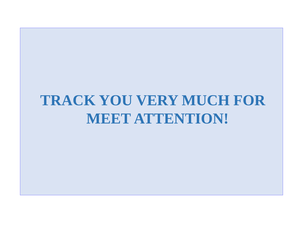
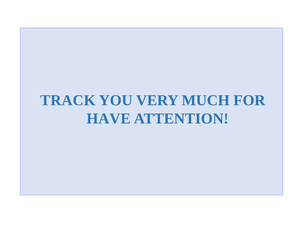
MEET: MEET -> HAVE (109, 118)
